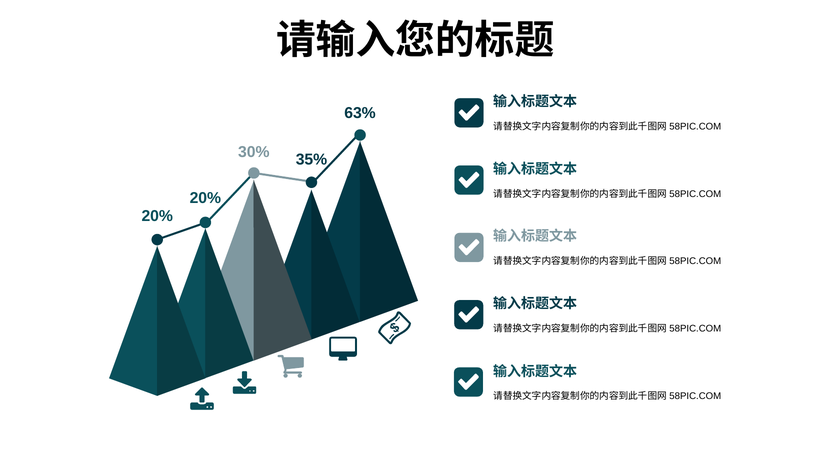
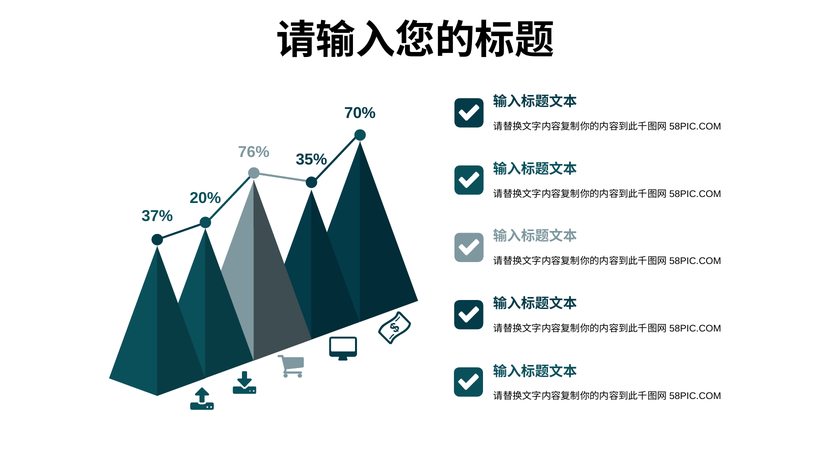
63%: 63% -> 70% (360, 113)
30%: 30% -> 76% (254, 152)
20%: 20% -> 37% (157, 216)
